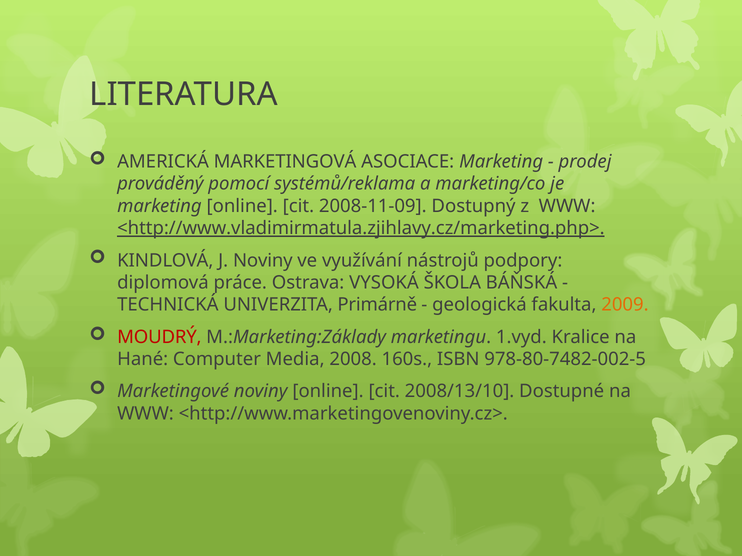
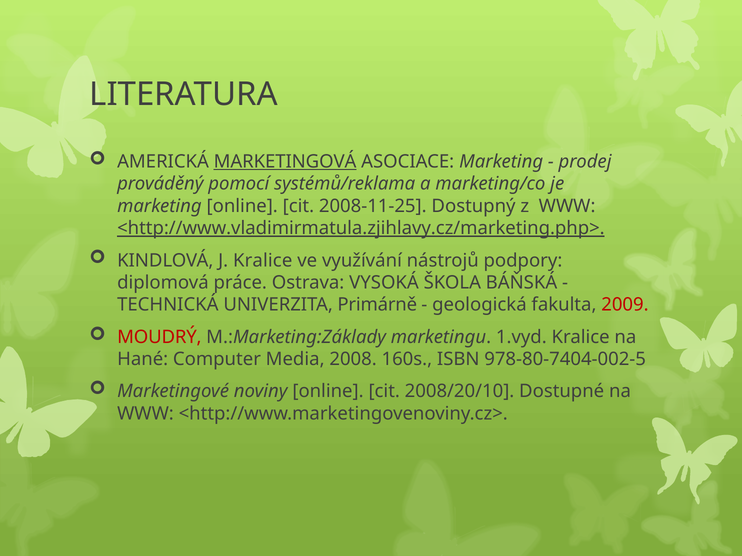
MARKETINGOVÁ underline: none -> present (285, 162)
2008-11-09: 2008-11-09 -> 2008-11-25 (373, 206)
J Noviny: Noviny -> Kralice (263, 261)
2009 colour: orange -> red (625, 305)
978-80-7482-002-5: 978-80-7482-002-5 -> 978-80-7404-002-5 (565, 360)
2008/13/10: 2008/13/10 -> 2008/20/10 (460, 392)
